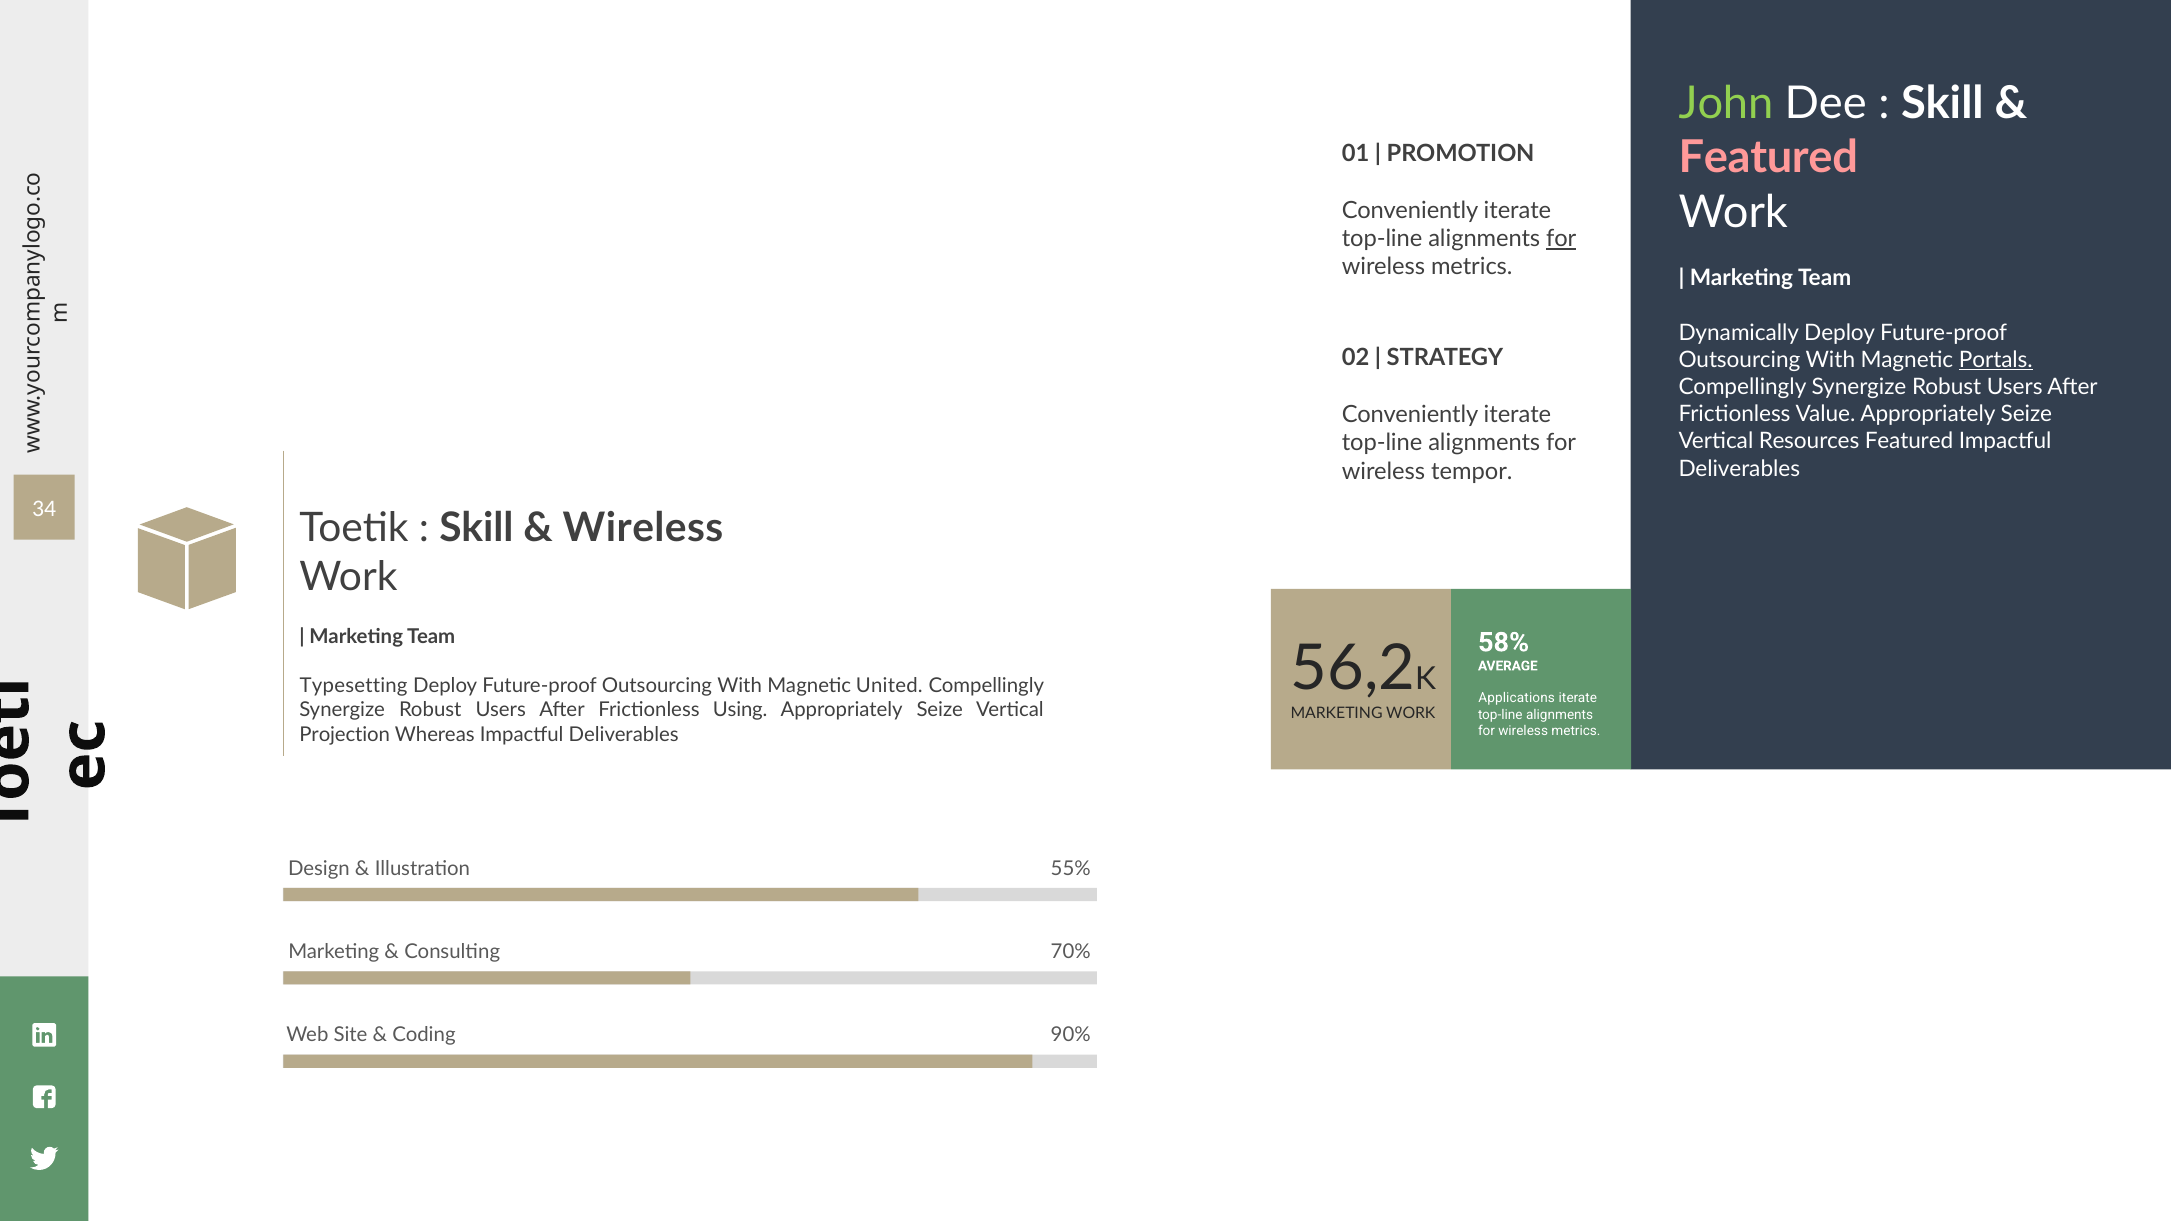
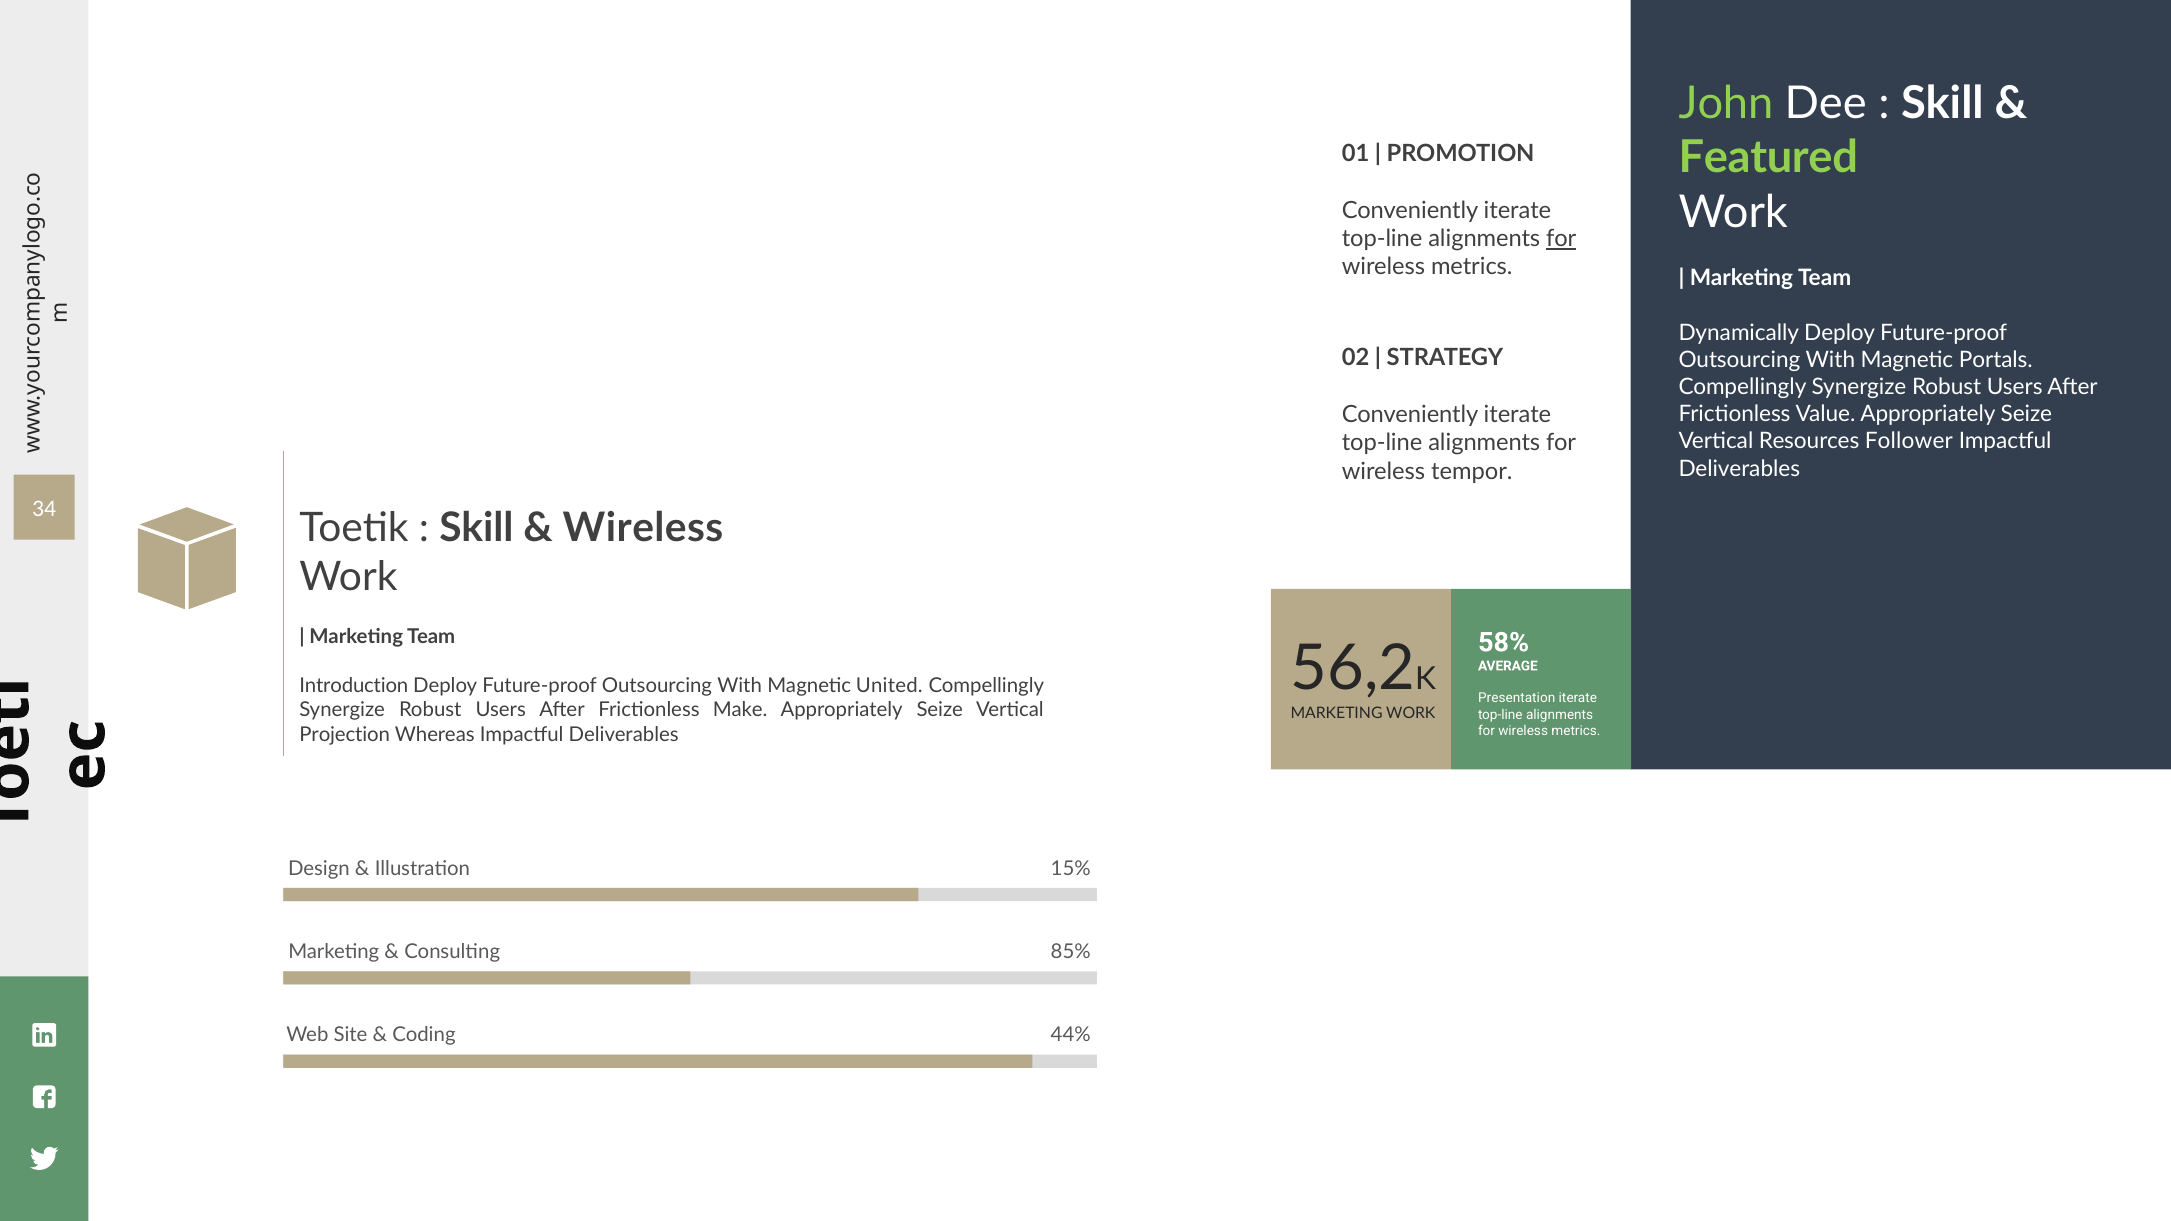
Featured colour: pink -> light green (1768, 158)
Portals underline: present -> none (1996, 360)
Resources Featured: Featured -> Follower (1909, 442)
Typesetting: Typesetting -> Introduction (354, 686)
Applications: Applications -> Presentation (1517, 699)
Using: Using -> Make (740, 710)
55%: 55% -> 15% (1071, 868)
70%: 70% -> 85% (1071, 952)
90%: 90% -> 44% (1071, 1035)
